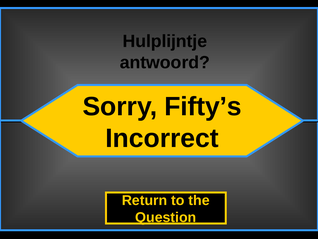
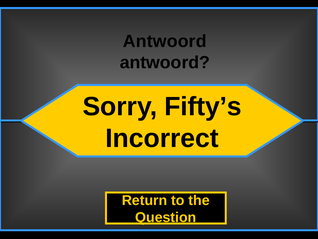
Hulplijntje: Hulplijntje -> Antwoord (165, 41)
